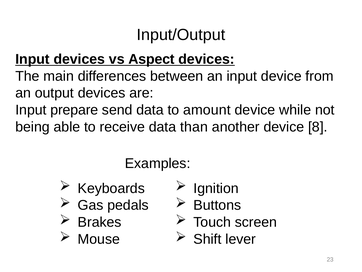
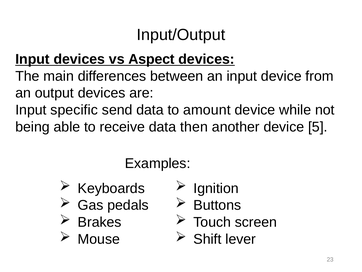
prepare: prepare -> specific (74, 110)
than: than -> then (194, 127)
8: 8 -> 5 (318, 127)
